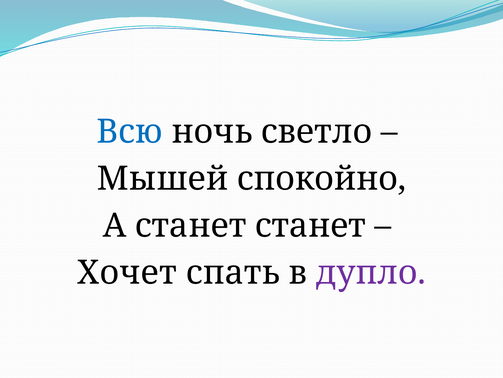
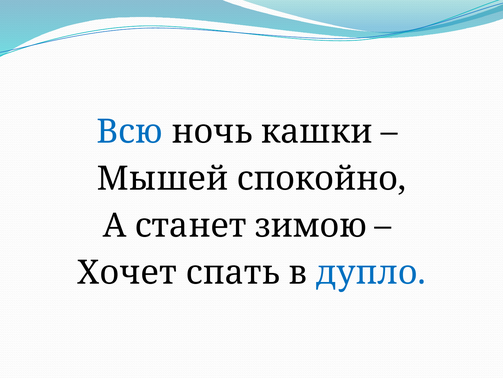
светло: светло -> кашки (317, 131)
станет станет: станет -> зимою (311, 225)
дупло colour: purple -> blue (371, 272)
